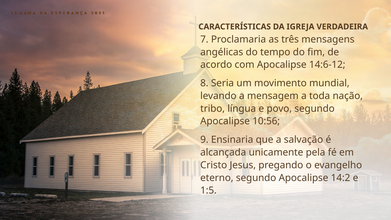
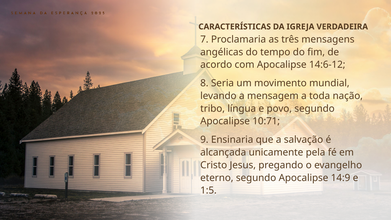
10:56: 10:56 -> 10:71 (266, 121)
14:2: 14:2 -> 14:9 (341, 178)
